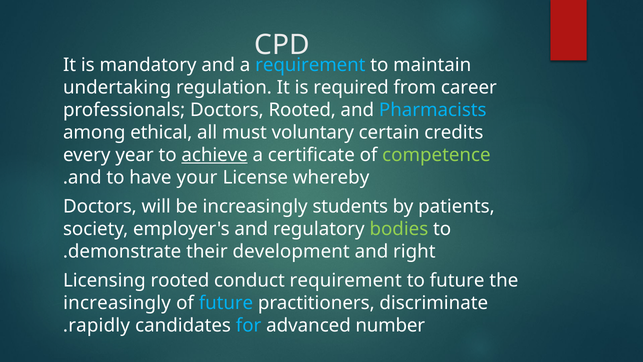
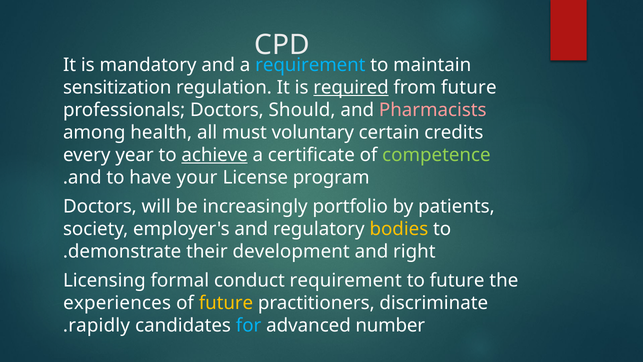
undertaking: undertaking -> sensitization (117, 87)
required underline: none -> present (351, 87)
from career: career -> future (469, 87)
Doctors Rooted: Rooted -> Should (302, 110)
Pharmacists colour: light blue -> pink (433, 110)
ethical: ethical -> health (161, 132)
whereby: whereby -> program (331, 177)
students: students -> portfolio (350, 206)
bodies colour: light green -> yellow (399, 229)
Licensing rooted: rooted -> formal (180, 280)
increasingly: increasingly -> experiences (117, 303)
future colour: light blue -> yellow (226, 303)
